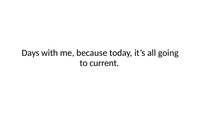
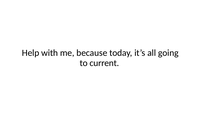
Days: Days -> Help (31, 53)
